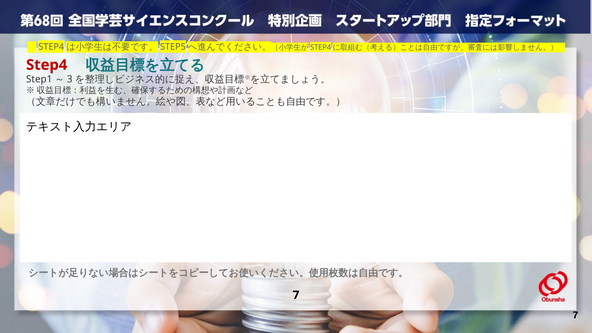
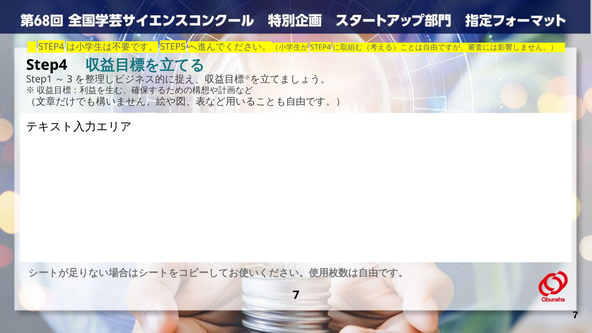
Step4 colour: red -> black (47, 65)
